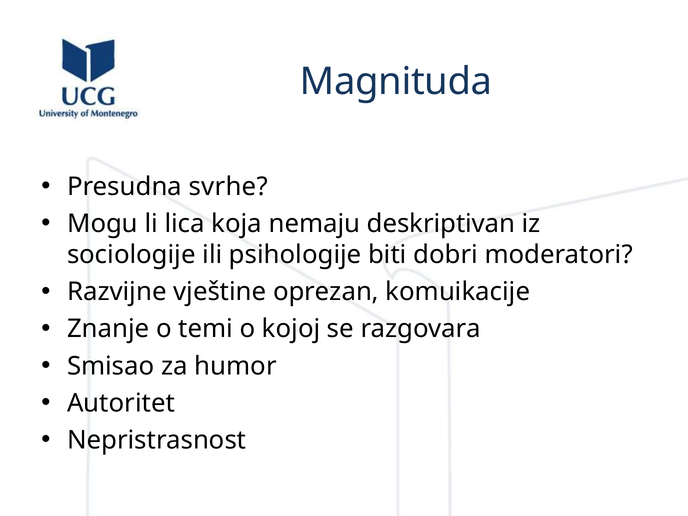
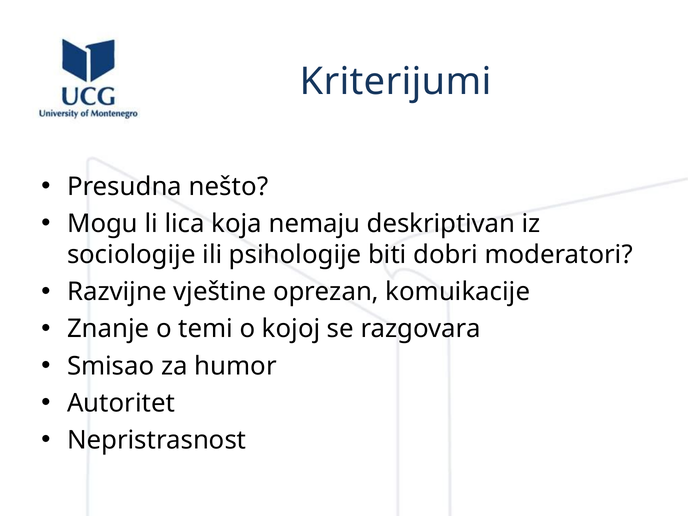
Magnituda: Magnituda -> Kriterijumi (396, 82)
svrhe: svrhe -> nešto (228, 187)
